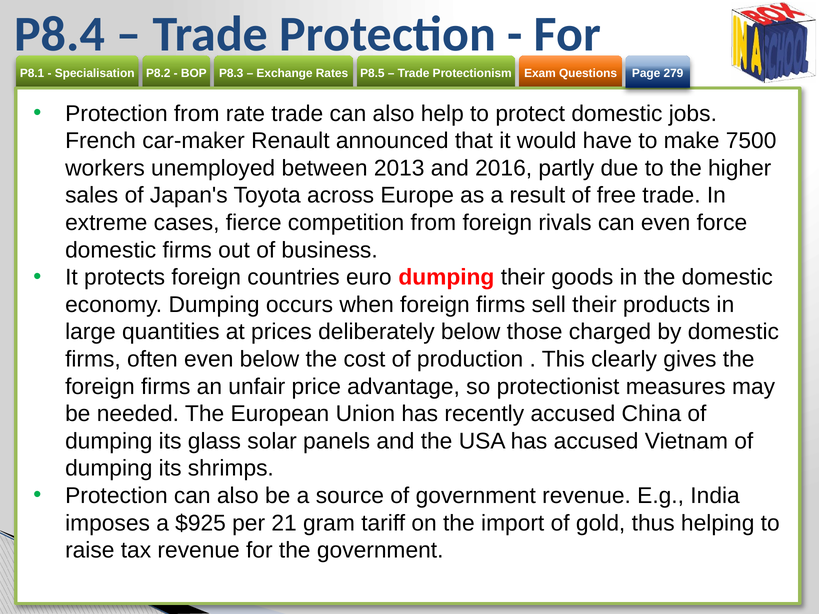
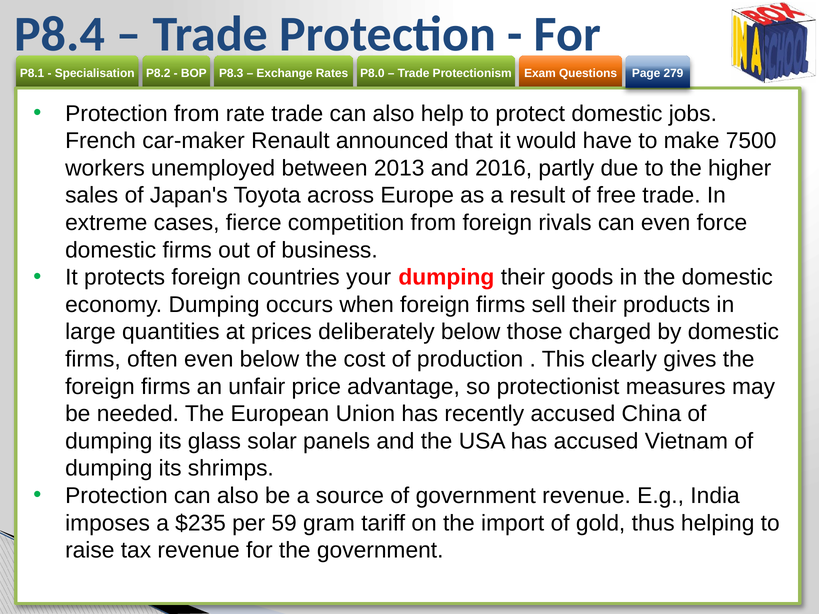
P8.5: P8.5 -> P8.0 (372, 73)
euro: euro -> your (369, 277)
$925: $925 -> $235 (201, 523)
21: 21 -> 59 (284, 523)
